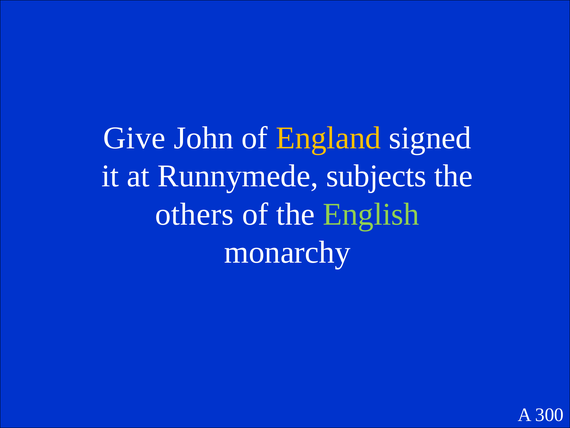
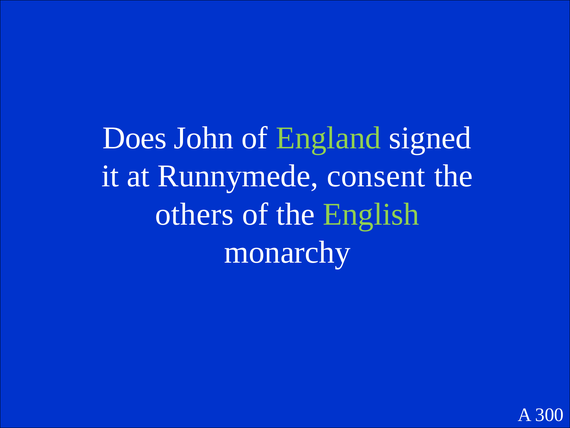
Give: Give -> Does (135, 138)
England colour: yellow -> light green (328, 138)
subjects: subjects -> consent (376, 176)
